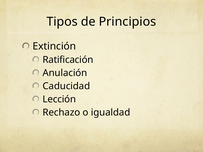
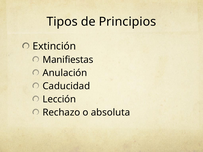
Ratificación: Ratificación -> Manifiestas (68, 60)
igualdad: igualdad -> absoluta (111, 113)
